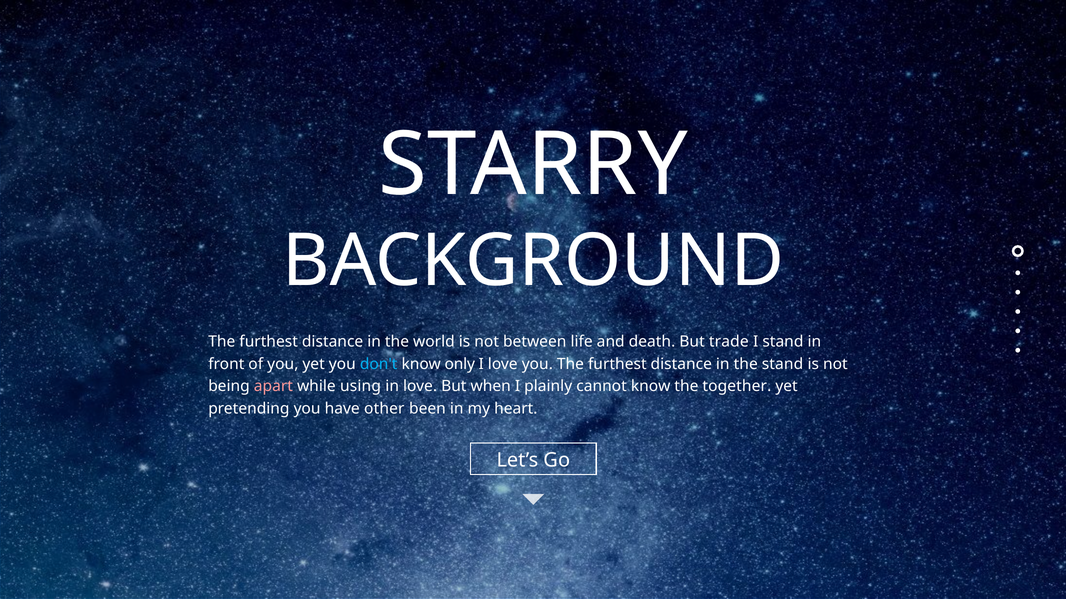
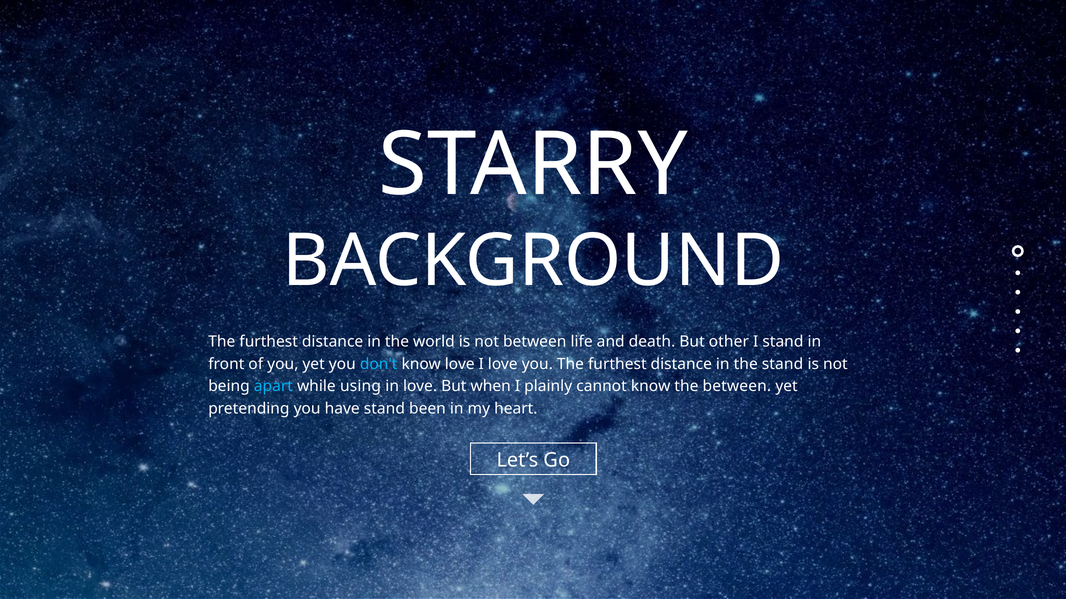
trade: trade -> other (729, 342)
know only: only -> love (460, 364)
apart colour: pink -> light blue (273, 387)
the together: together -> between (737, 387)
have other: other -> stand (384, 409)
